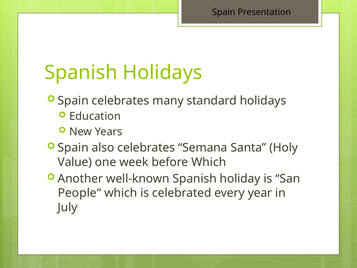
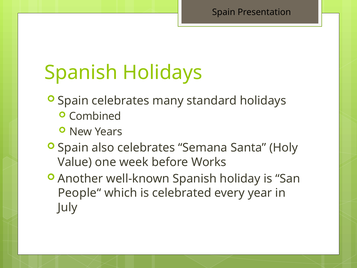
Education: Education -> Combined (95, 116)
before Which: Which -> Works (209, 162)
